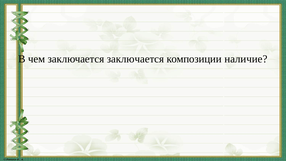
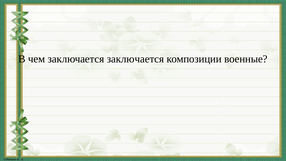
наличие: наличие -> военные (246, 59)
